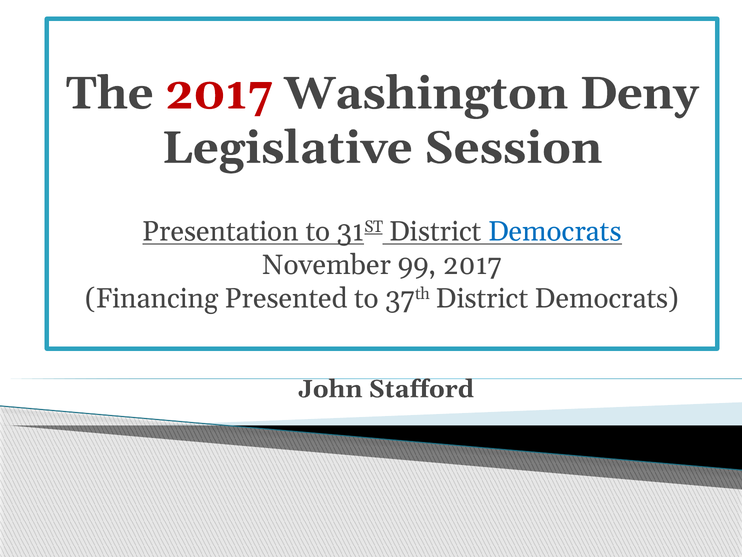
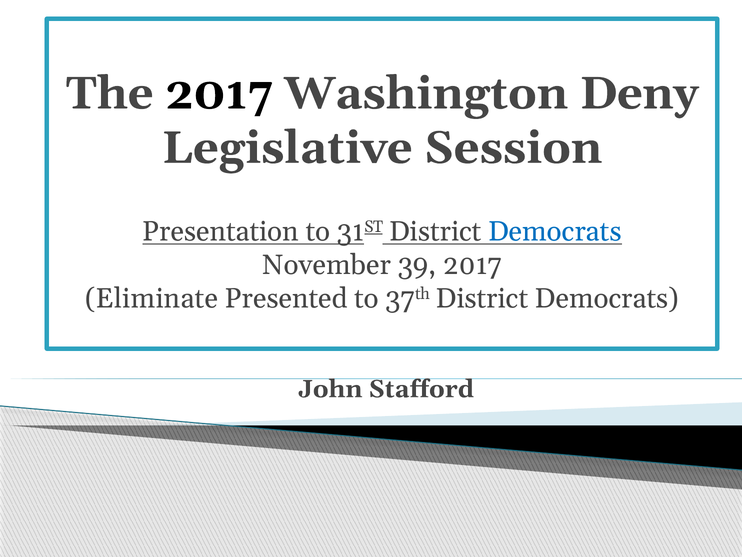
2017 colour: red -> black (219, 93)
99: 99 -> 39 (417, 265)
Financing: Financing -> Eliminate (152, 298)
